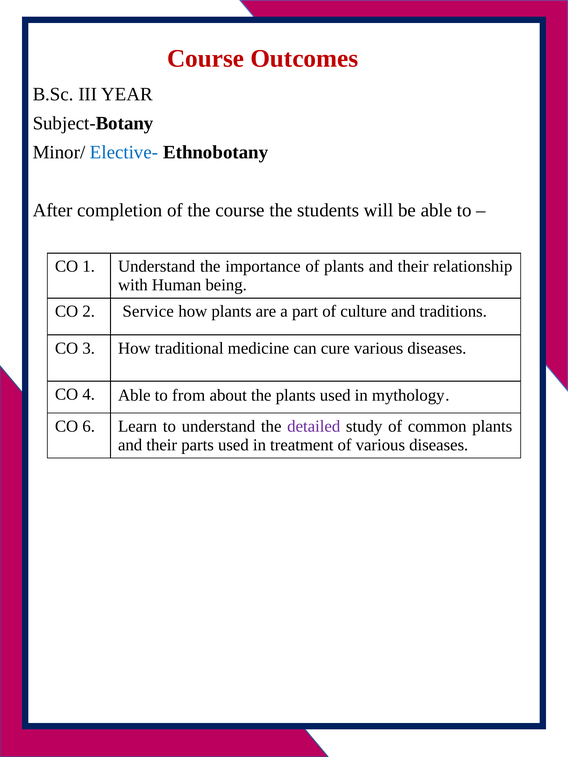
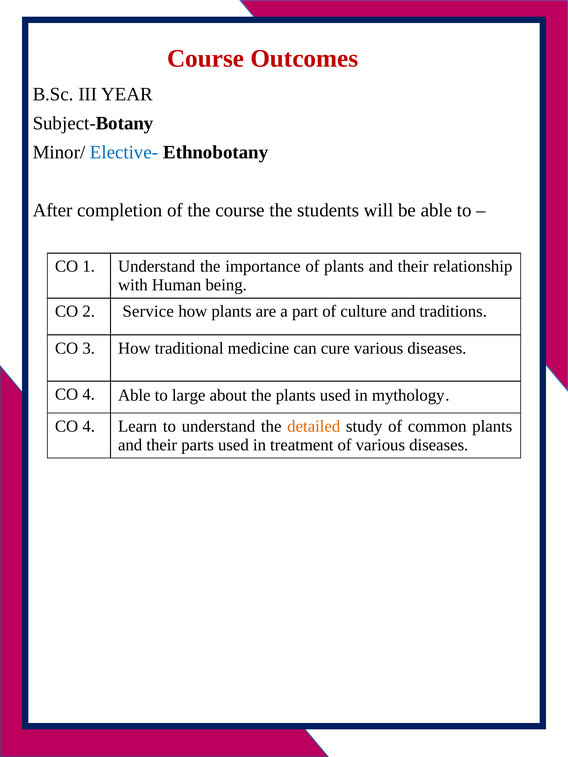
from: from -> large (189, 396)
6: 6 -> 4 (89, 426)
detailed colour: purple -> orange (314, 426)
